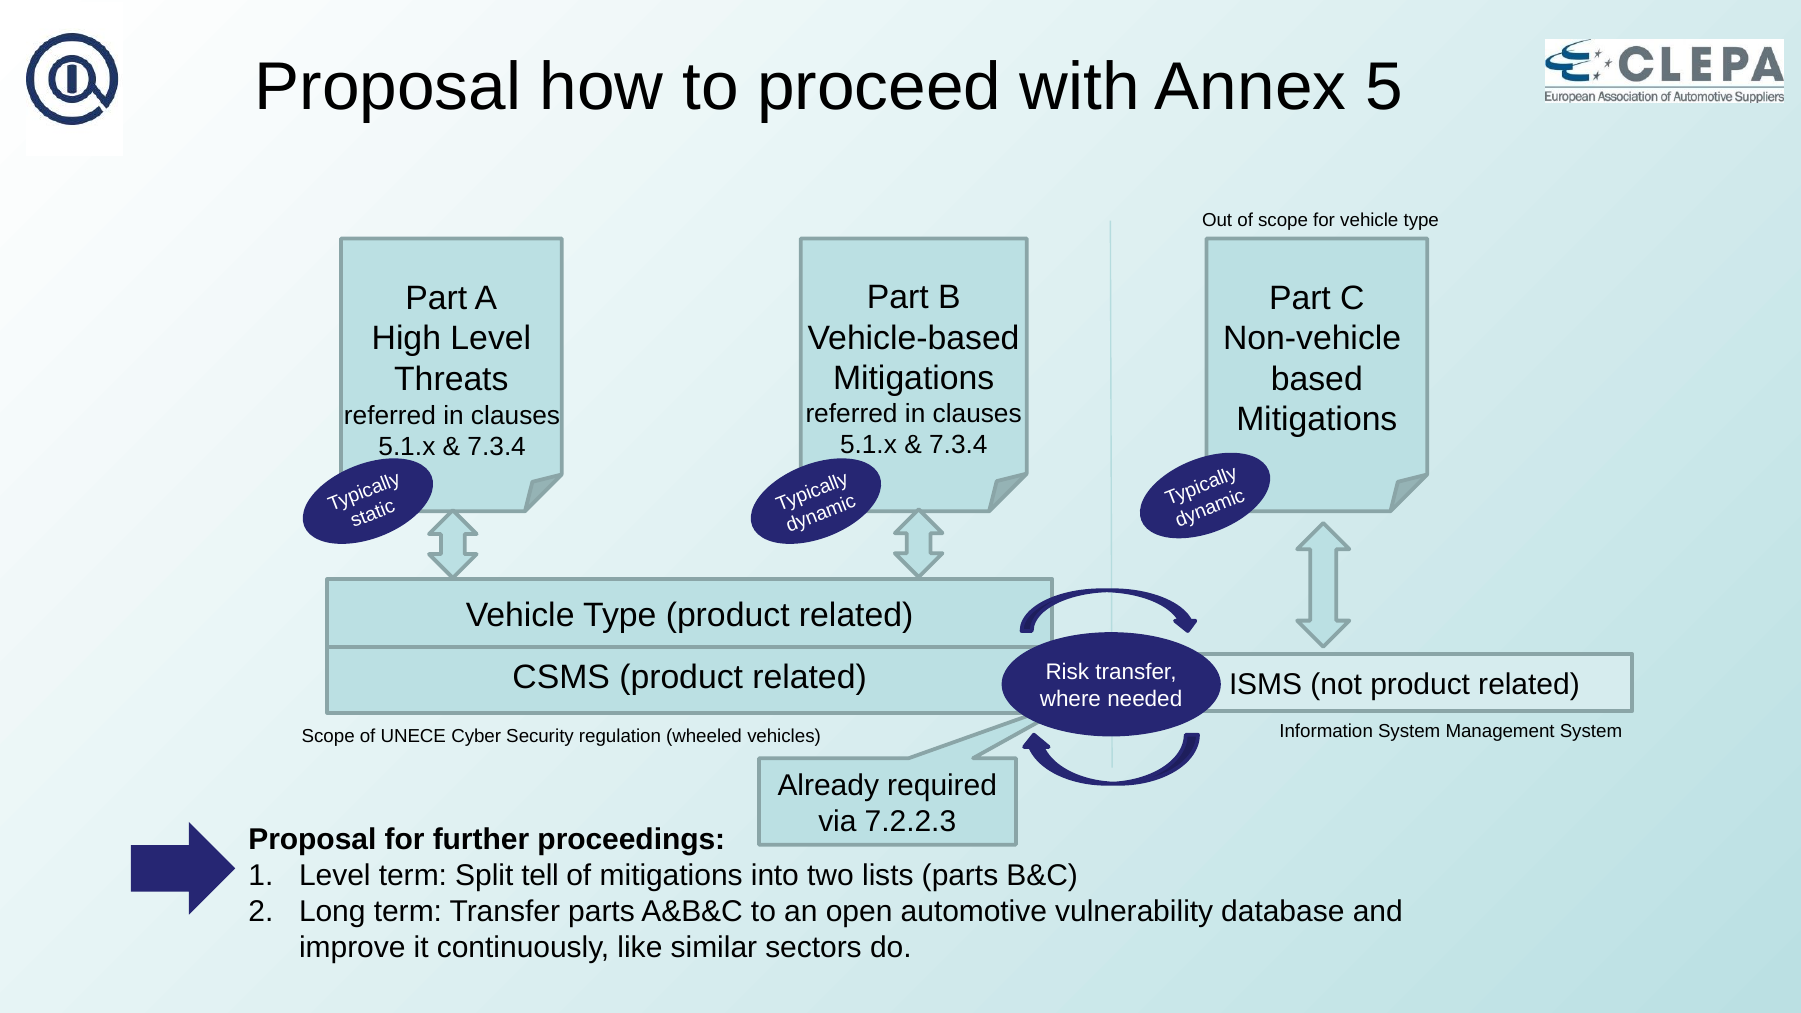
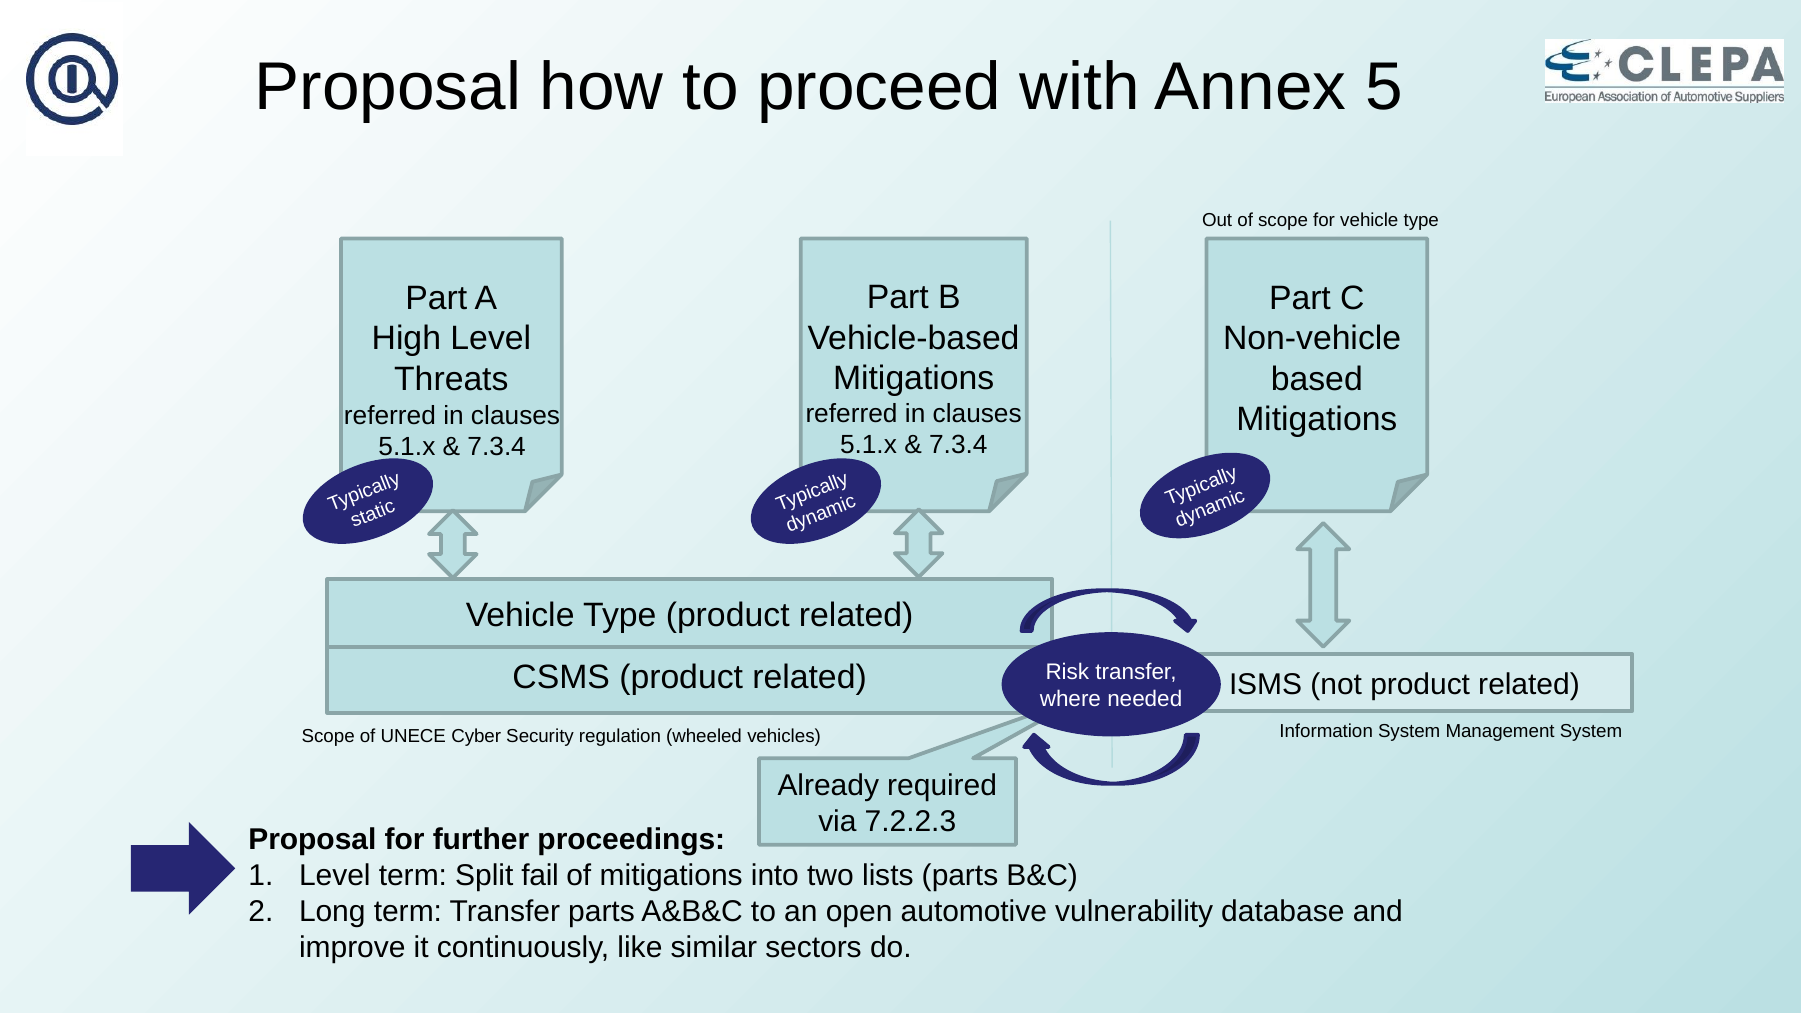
tell: tell -> fail (540, 876)
